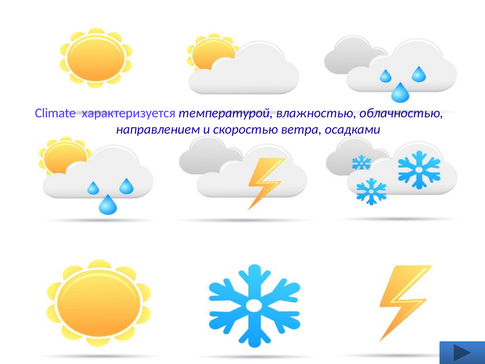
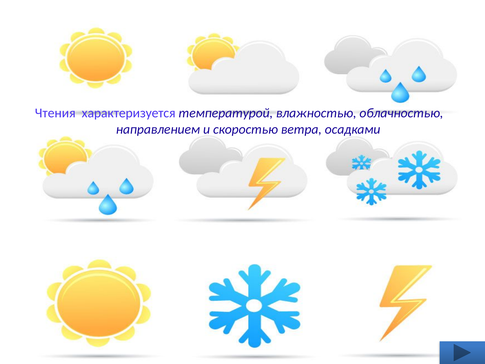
Climate: Climate -> Чтения (55, 113)
